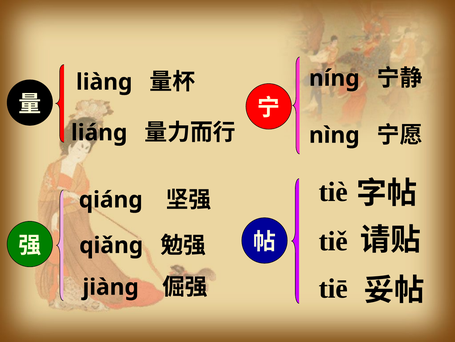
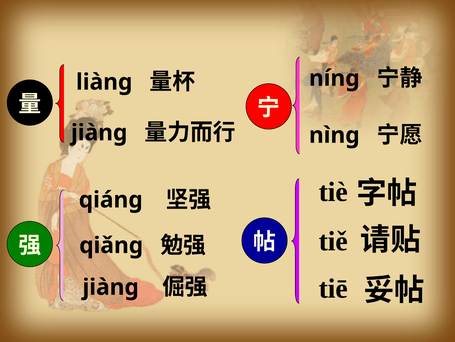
liáng: liáng -> jiàng (99, 132)
